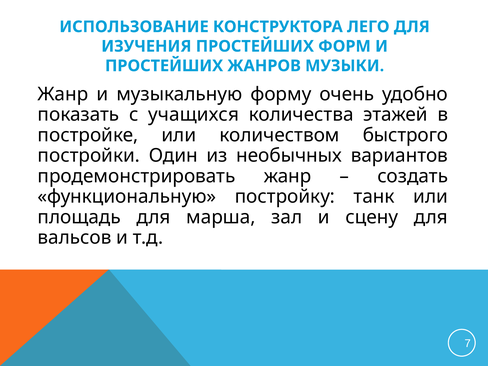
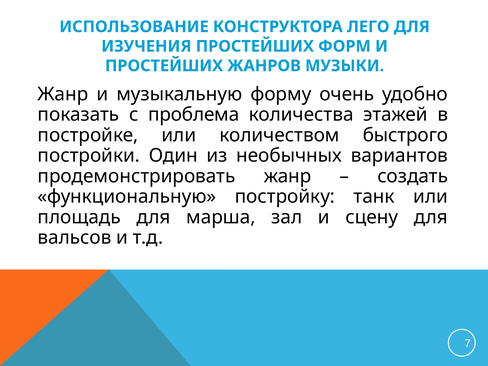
учащихся: учащихся -> проблема (194, 115)
